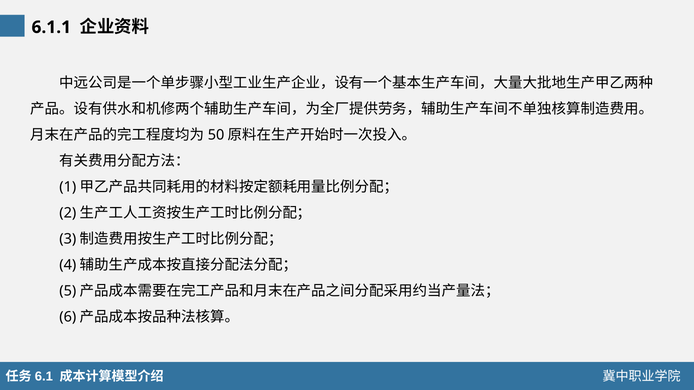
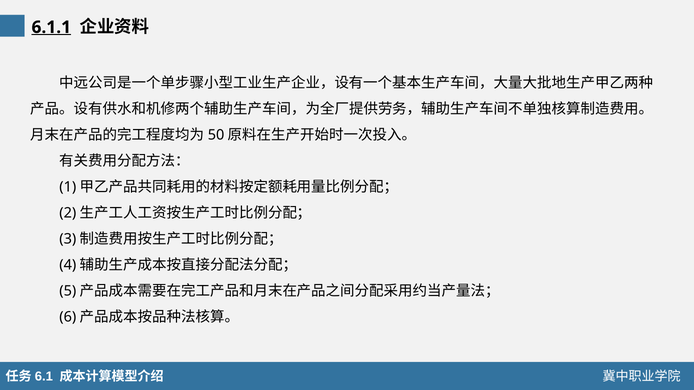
6.1.1 underline: none -> present (51, 27)
